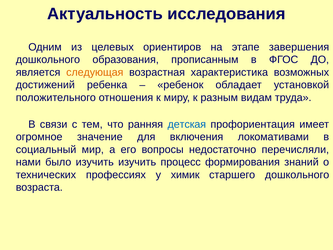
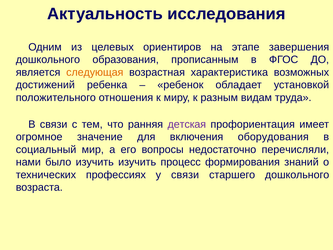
детская colour: blue -> purple (187, 124)
локомативами: локомативами -> оборудования (273, 137)
у химик: химик -> связи (185, 175)
